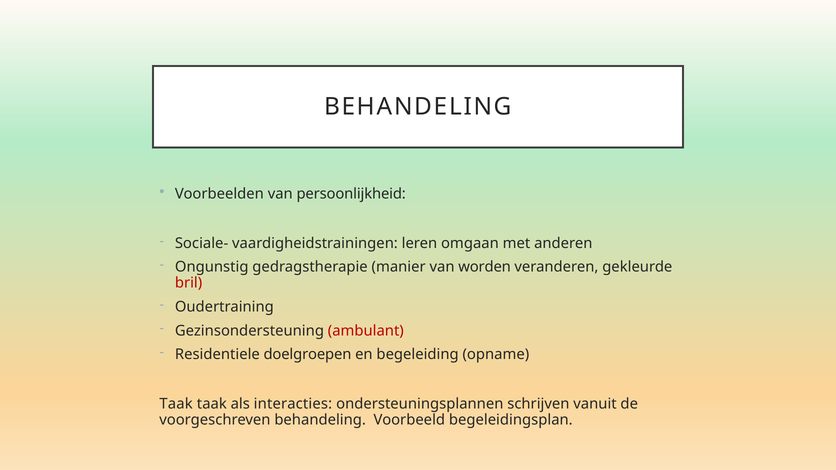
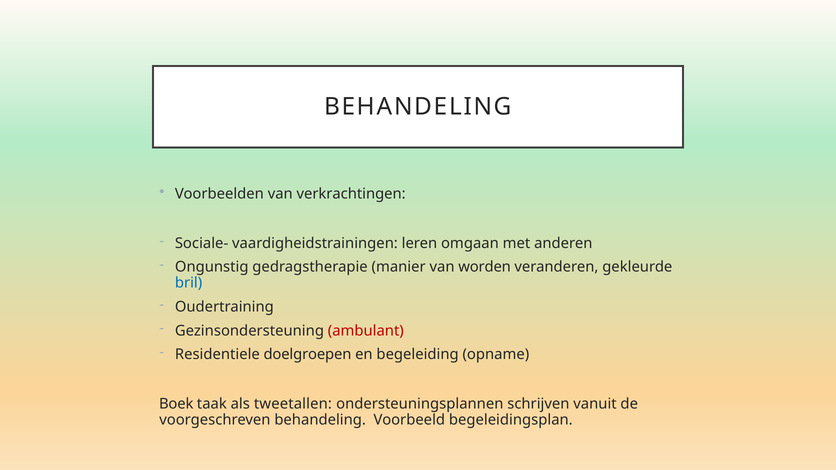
persoonlijkheid: persoonlijkheid -> verkrachtingen (351, 194)
bril colour: red -> blue (189, 283)
Taak: Taak -> Boek (176, 404)
interacties: interacties -> tweetallen (293, 404)
